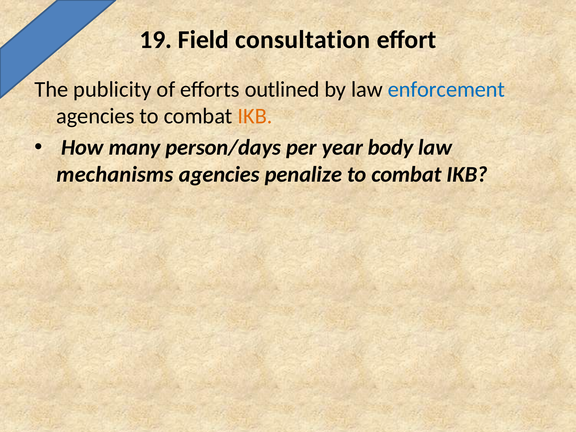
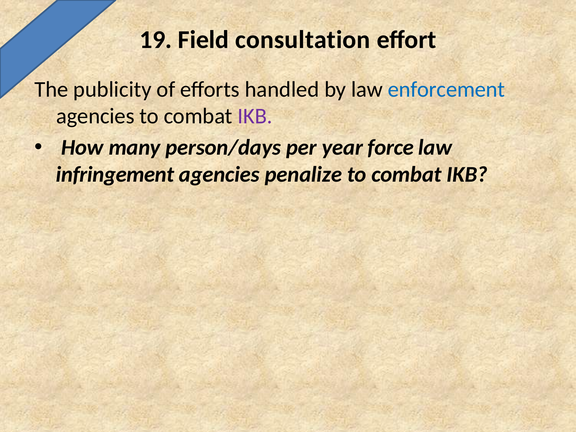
outlined: outlined -> handled (282, 89)
IKB colour: orange -> purple (255, 116)
body: body -> force (391, 148)
mechanisms: mechanisms -> infringement (115, 174)
